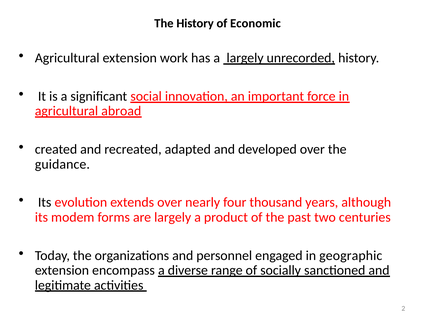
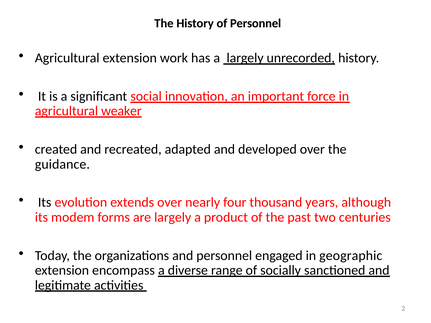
of Economic: Economic -> Personnel (256, 24)
abroad: abroad -> weaker (121, 111)
